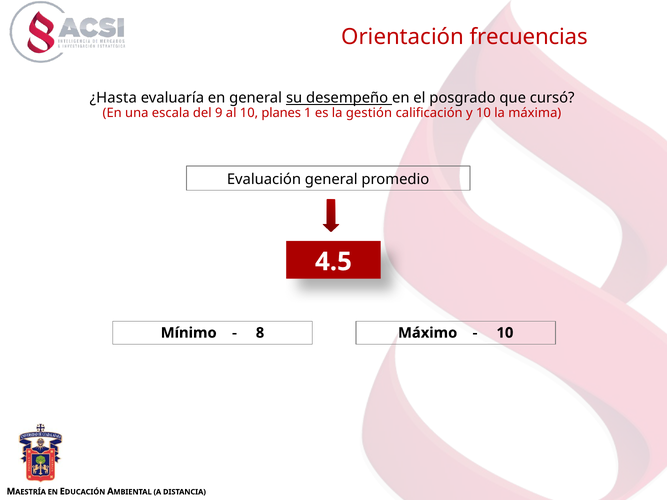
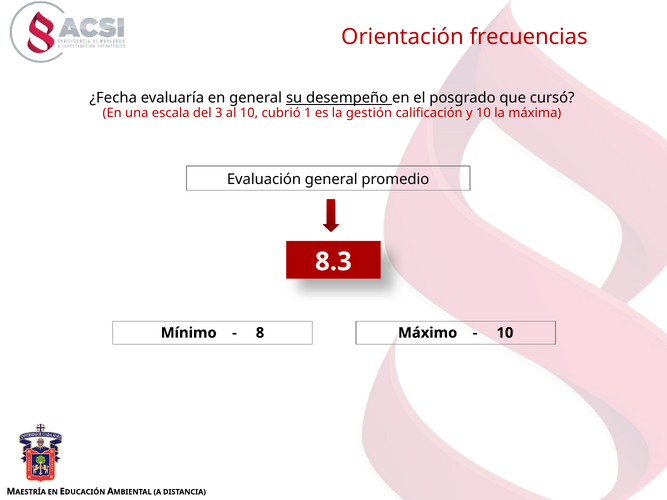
¿Hasta: ¿Hasta -> ¿Fecha (113, 98)
9: 9 -> 3 (219, 113)
planes: planes -> cubrió (281, 113)
4.5: 4.5 -> 8.3 (333, 262)
